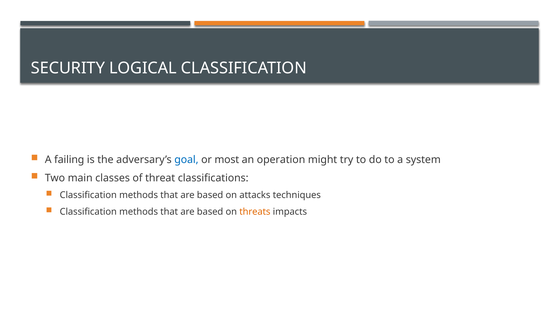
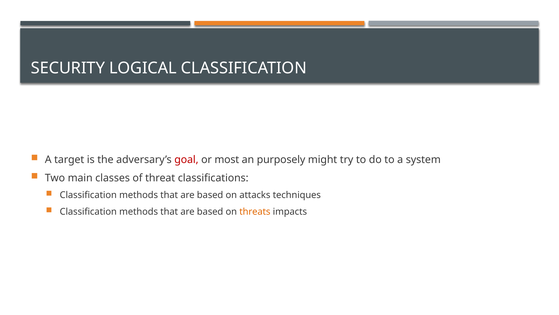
failing: failing -> target (69, 159)
goal colour: blue -> red (186, 159)
operation: operation -> purposely (281, 159)
